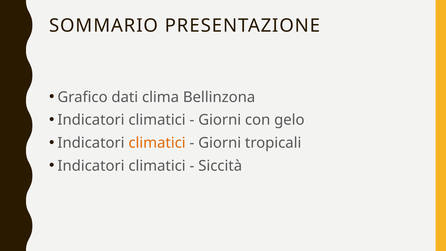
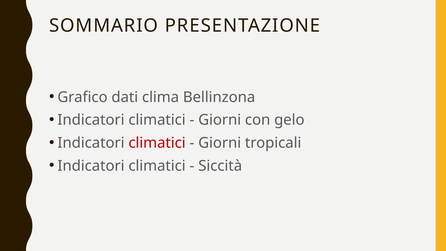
climatici colour: orange -> red (157, 143)
